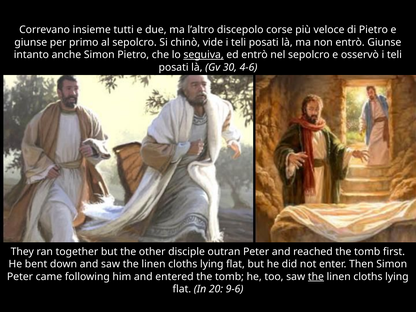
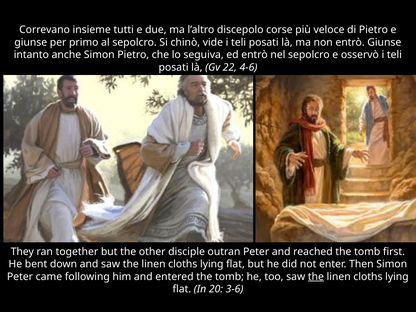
seguiva underline: present -> none (204, 55)
30: 30 -> 22 (230, 67)
9-6: 9-6 -> 3-6 (235, 289)
